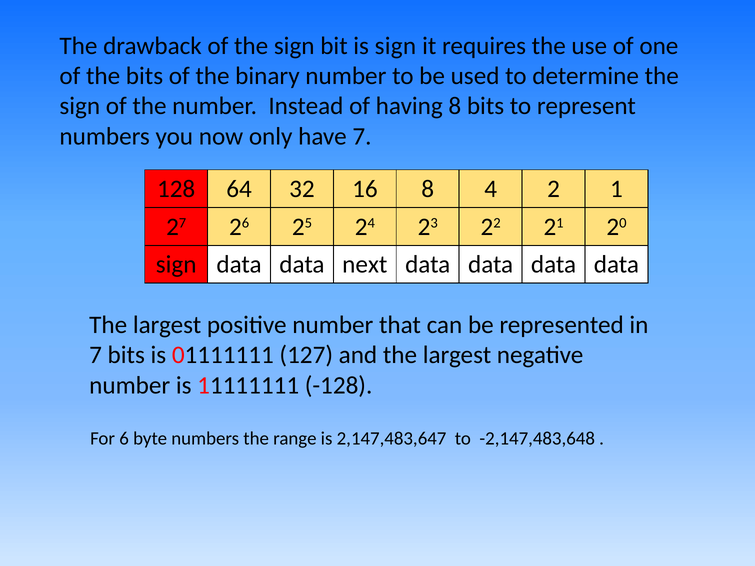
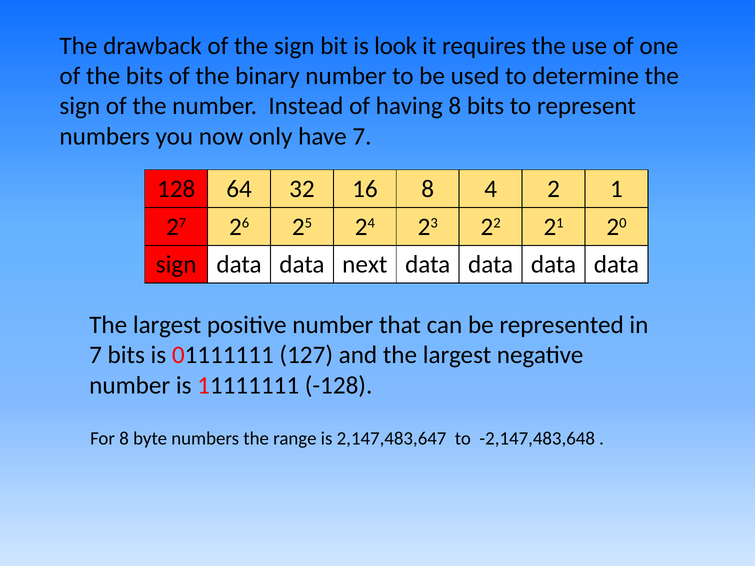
is sign: sign -> look (396, 46)
For 6: 6 -> 8 (124, 439)
